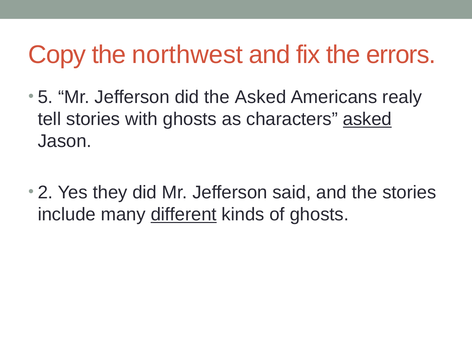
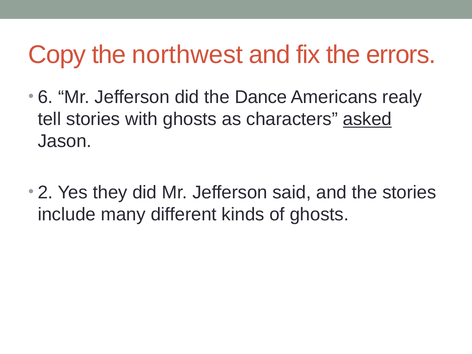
5: 5 -> 6 (45, 97)
the Asked: Asked -> Dance (261, 97)
different underline: present -> none (184, 214)
